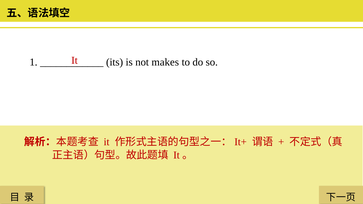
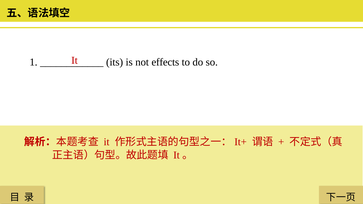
makes: makes -> effects (165, 62)
